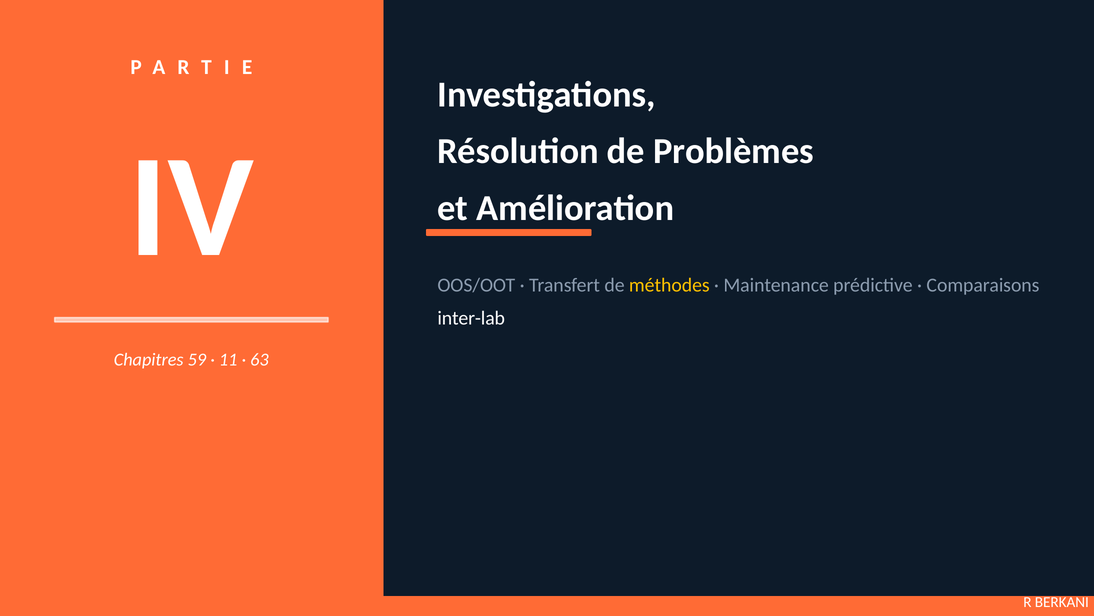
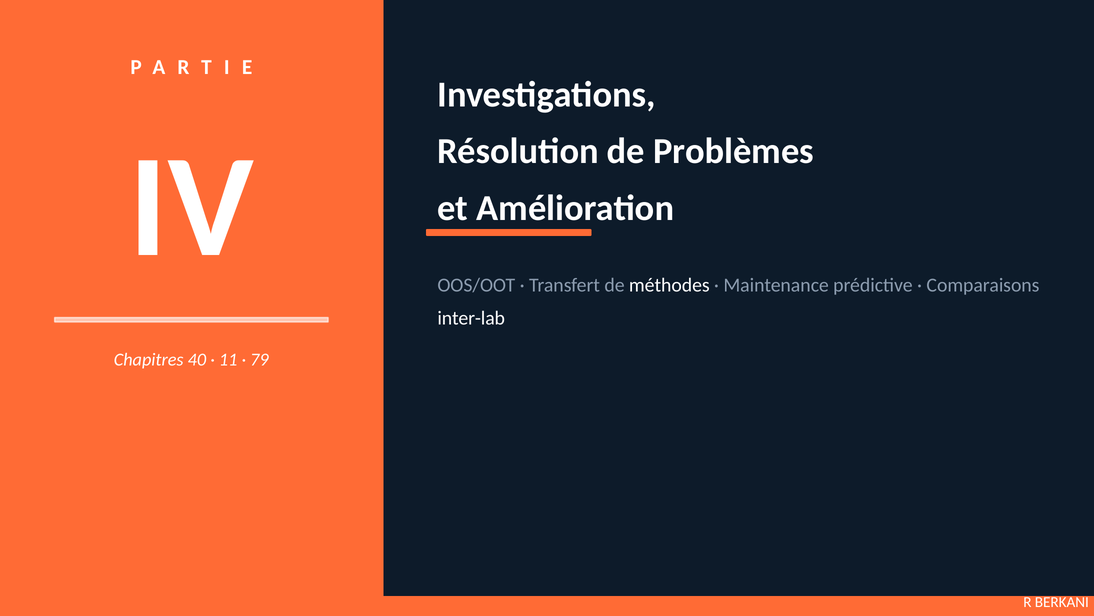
méthodes colour: yellow -> white (669, 285)
59: 59 -> 40 (197, 360)
63: 63 -> 79 (259, 360)
